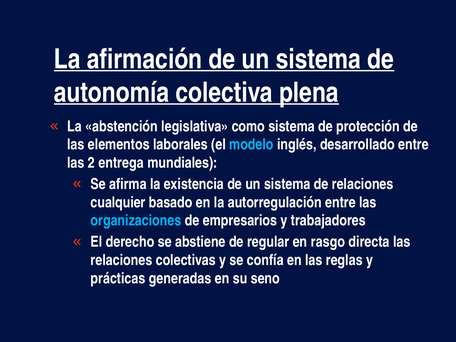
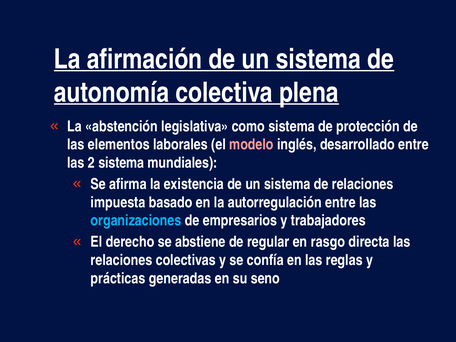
modelo colour: light blue -> pink (251, 145)
2 entrega: entrega -> sistema (121, 163)
cualquier: cualquier -> impuesta (118, 202)
